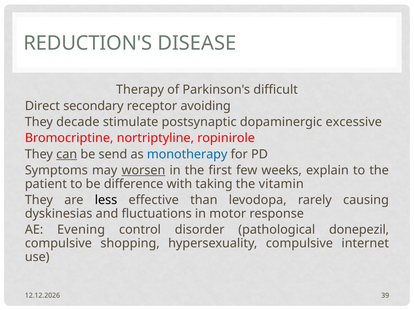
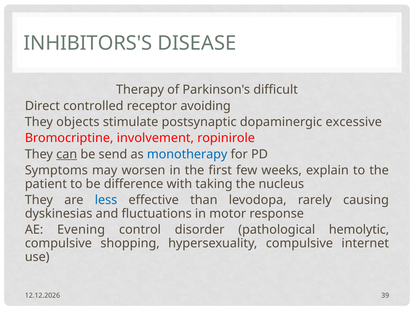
REDUCTION'S: REDUCTION'S -> INHIBITORS'S (88, 43)
secondary: secondary -> controlled (93, 106)
decade: decade -> objects (78, 122)
nortriptyline: nortriptyline -> involvement (155, 138)
worsen underline: present -> none (143, 171)
vitamin: vitamin -> nucleus (281, 184)
less colour: black -> blue (106, 200)
donepezil: donepezil -> hemolytic (359, 230)
